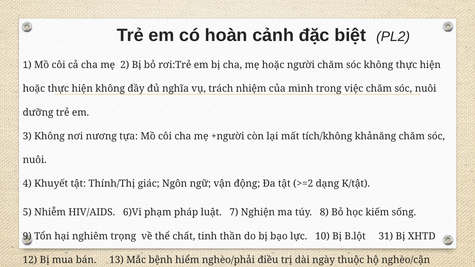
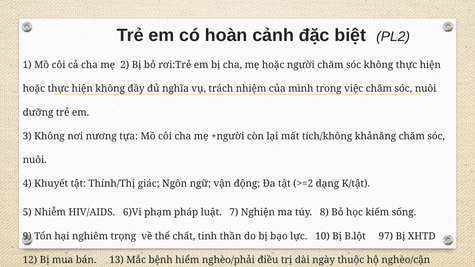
31: 31 -> 97 (386, 236)
